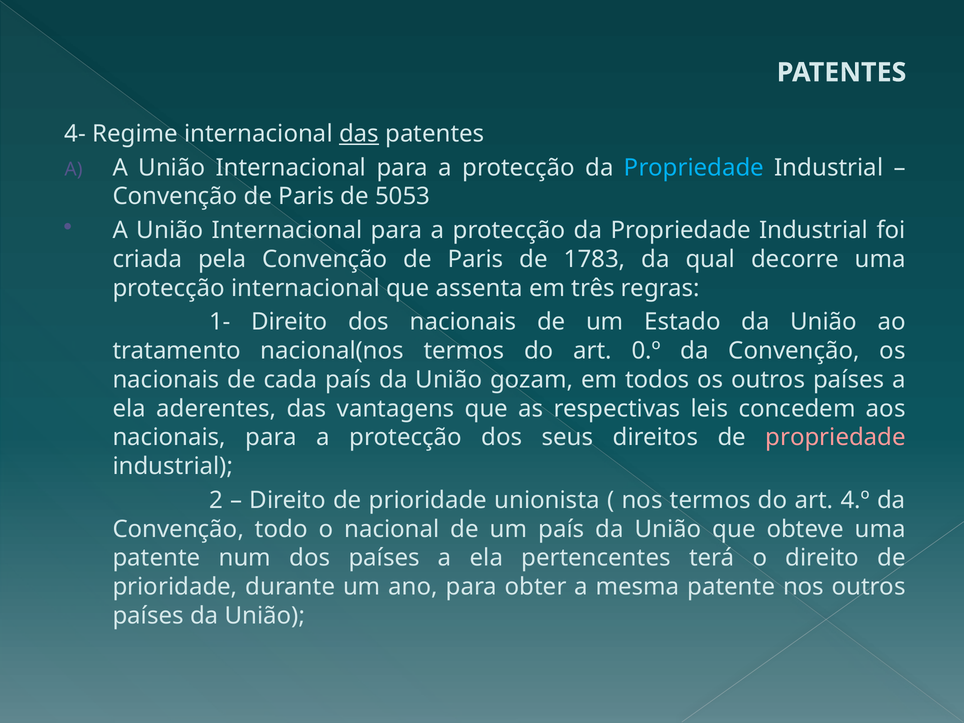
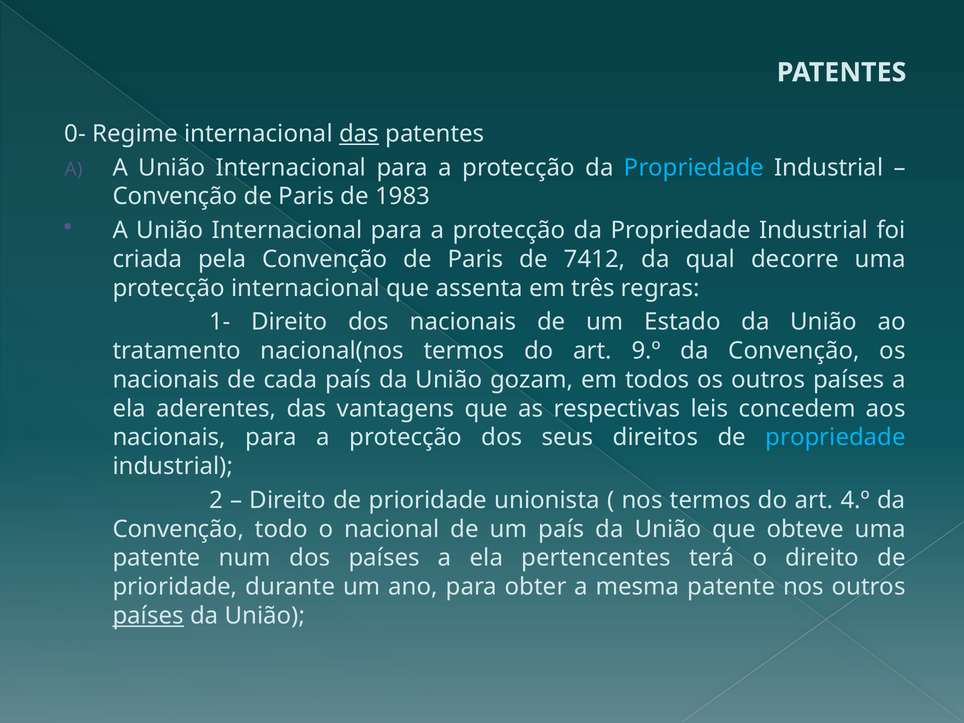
4-: 4- -> 0- (75, 134)
5053: 5053 -> 1983 (403, 197)
1783: 1783 -> 7412 (595, 259)
0.º: 0.º -> 9.º (646, 351)
propriedade colour: pink -> light blue (836, 438)
países underline: none -> present (148, 616)
